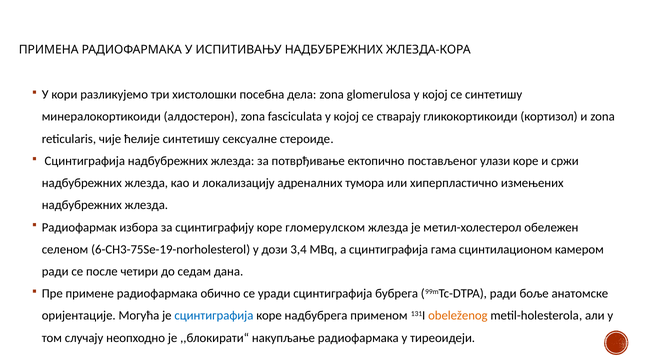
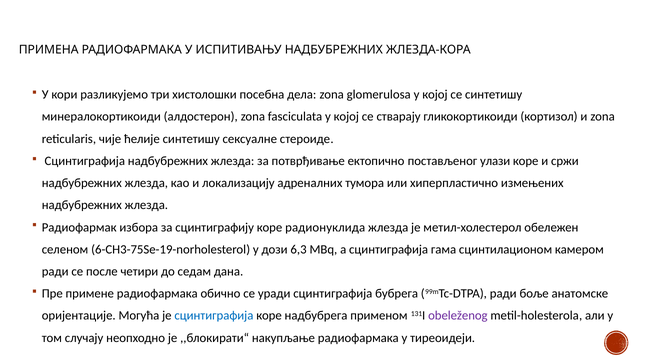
гломерулском: гломерулском -> радионуклида (325, 227)
3,4: 3,4 -> 6,3 (299, 249)
obeleženog colour: orange -> purple (458, 315)
